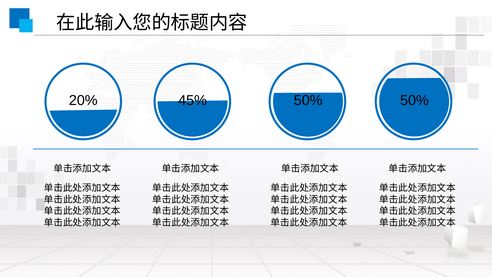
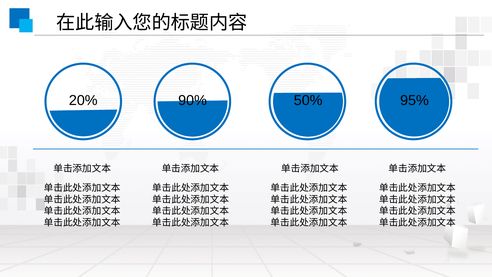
45%: 45% -> 90% (193, 101)
50% 50%: 50% -> 95% (414, 101)
